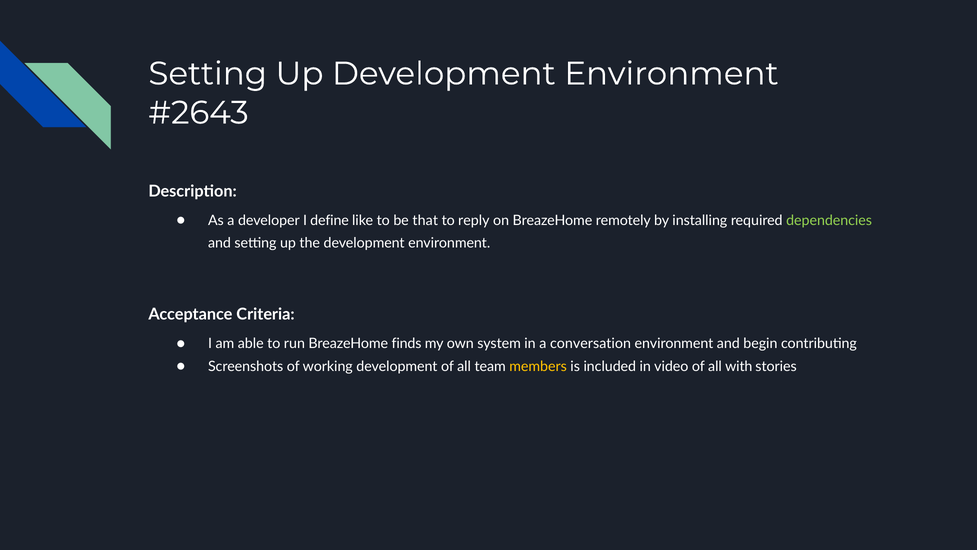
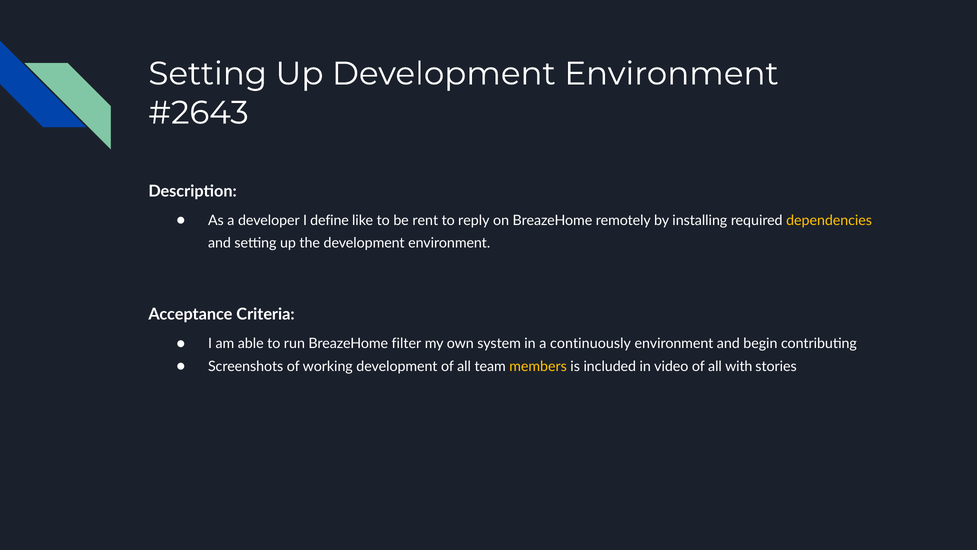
that: that -> rent (425, 220)
dependencies colour: light green -> yellow (829, 220)
finds: finds -> filter (406, 343)
conversation: conversation -> continuously (590, 343)
